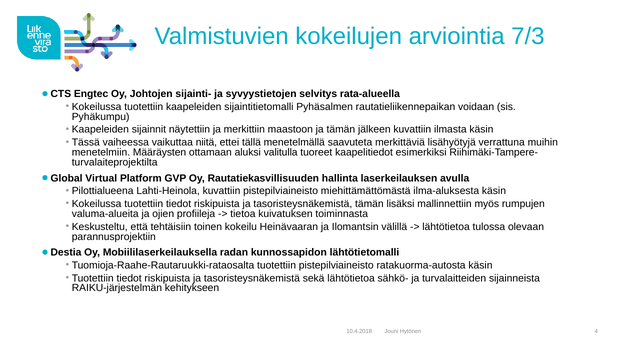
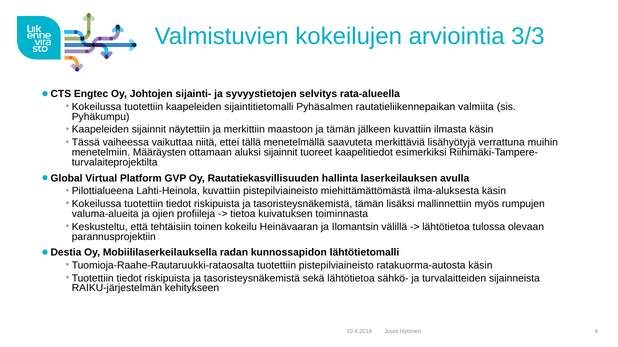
7/3: 7/3 -> 3/3 (528, 36)
voidaan: voidaan -> valmiita (476, 107)
aluksi valitulla: valitulla -> sijainnit (281, 153)
